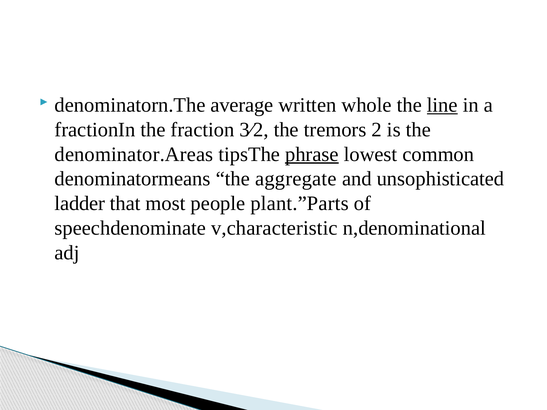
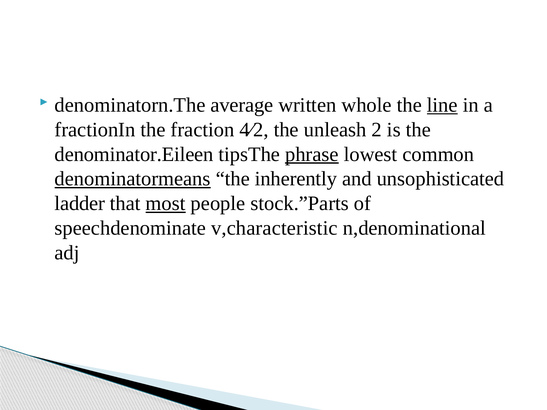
3⁄2: 3⁄2 -> 4⁄2 (254, 130)
tremors: tremors -> unleash (335, 130)
denominator.Areas: denominator.Areas -> denominator.Eileen (134, 154)
denominatormeans underline: none -> present (133, 179)
aggregate: aggregate -> inherently (296, 179)
most underline: none -> present (166, 204)
plant.”Parts: plant.”Parts -> stock.”Parts (300, 204)
